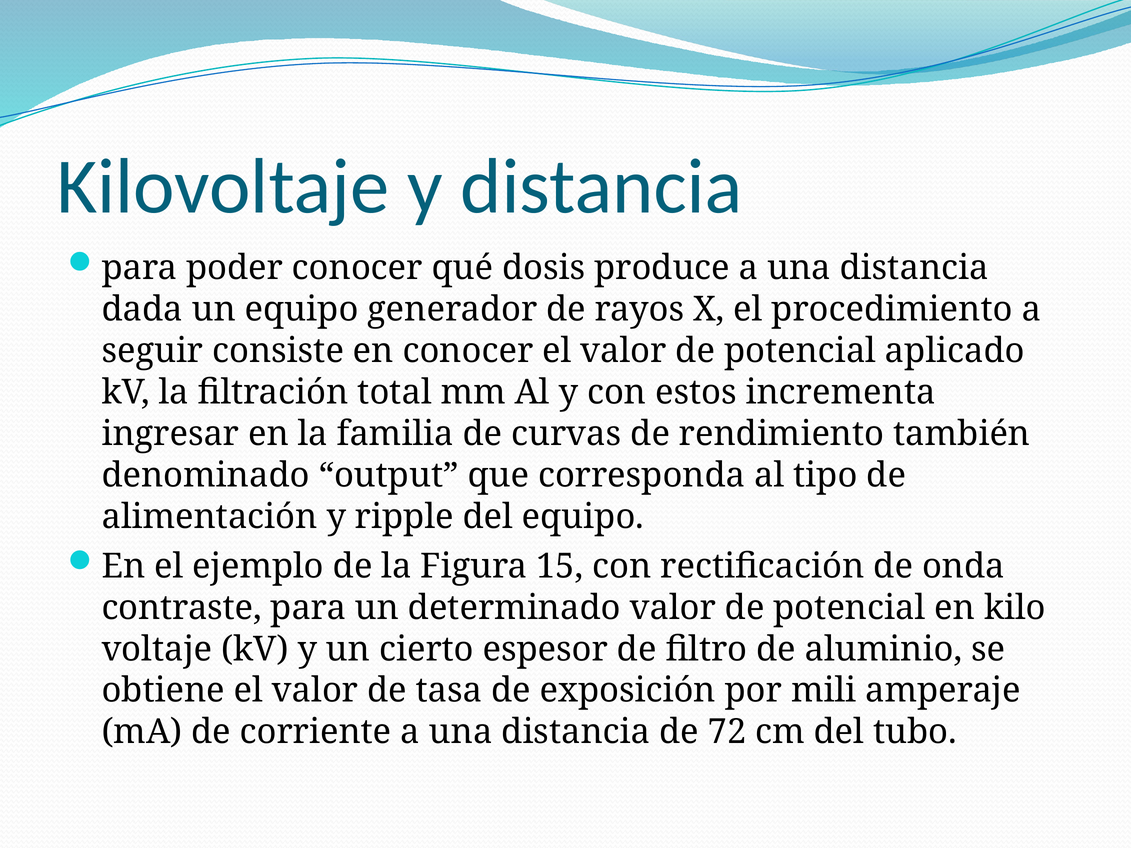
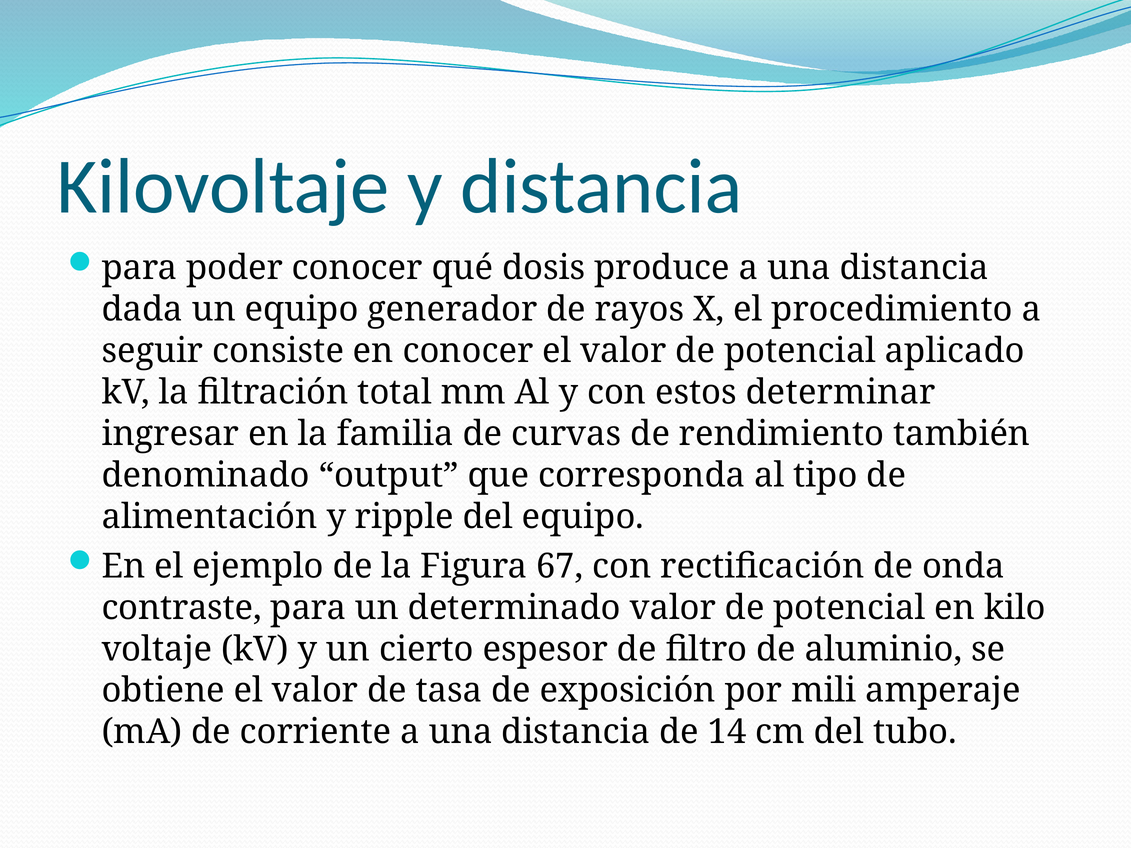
incrementa: incrementa -> determinar (841, 392)
15: 15 -> 67 (560, 566)
72: 72 -> 14 (727, 732)
